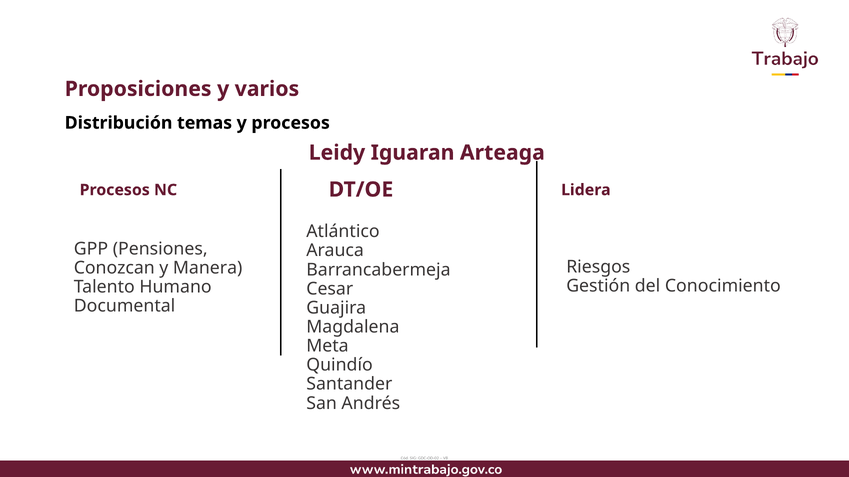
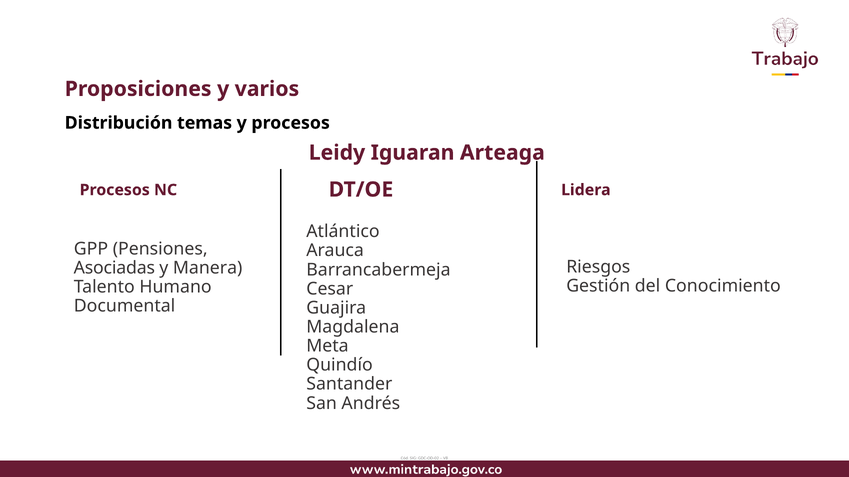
Conozcan: Conozcan -> Asociadas (114, 268)
